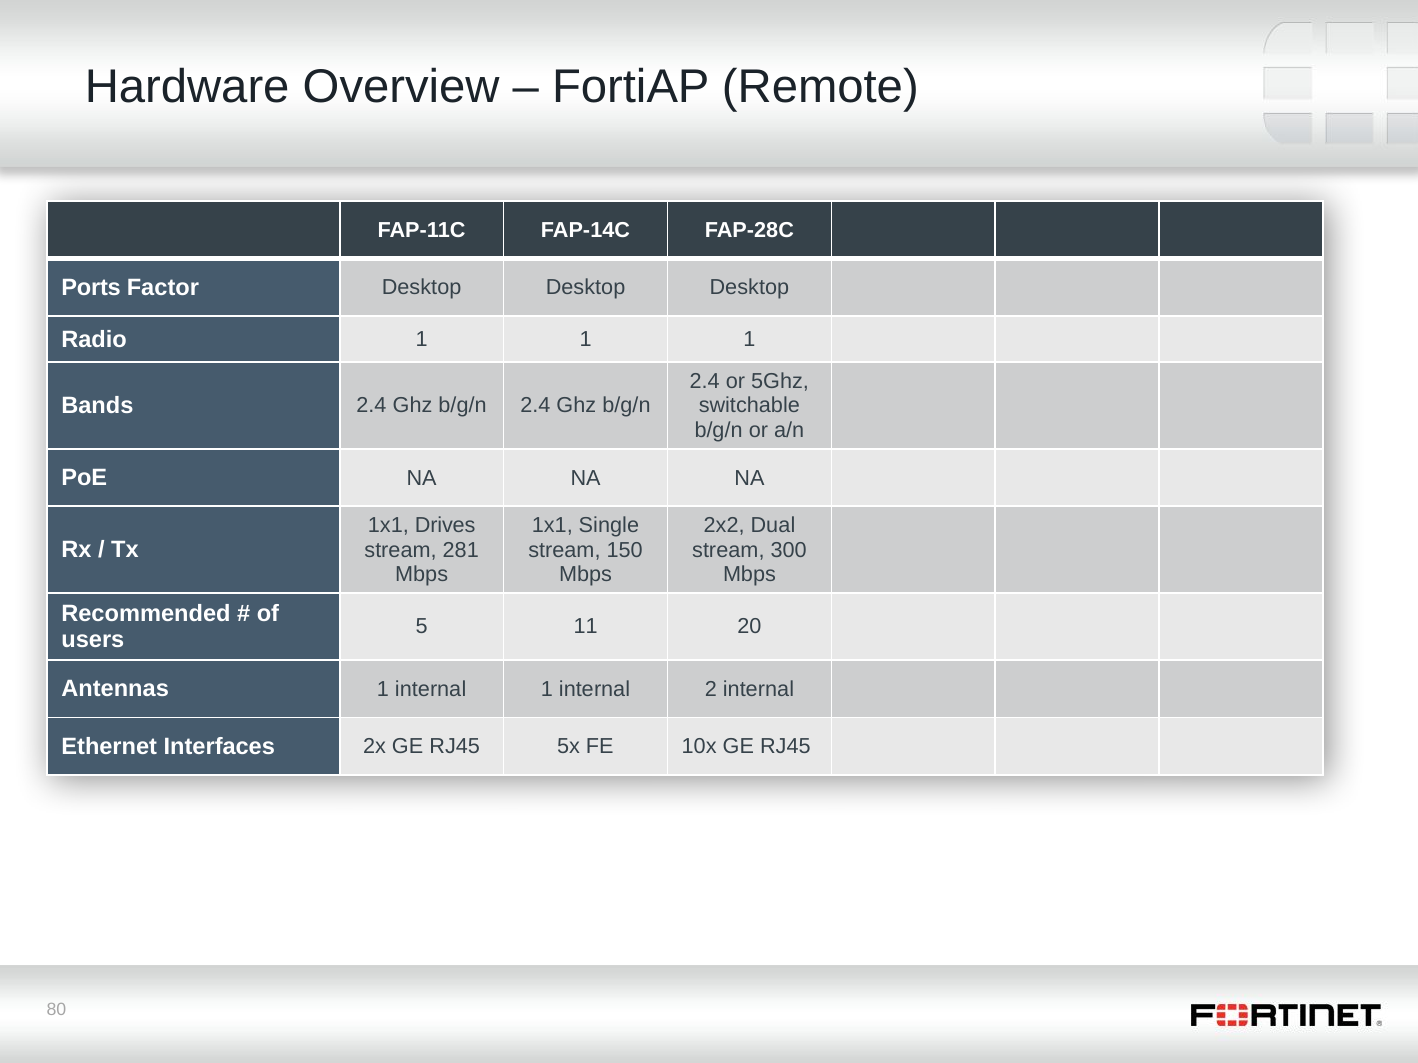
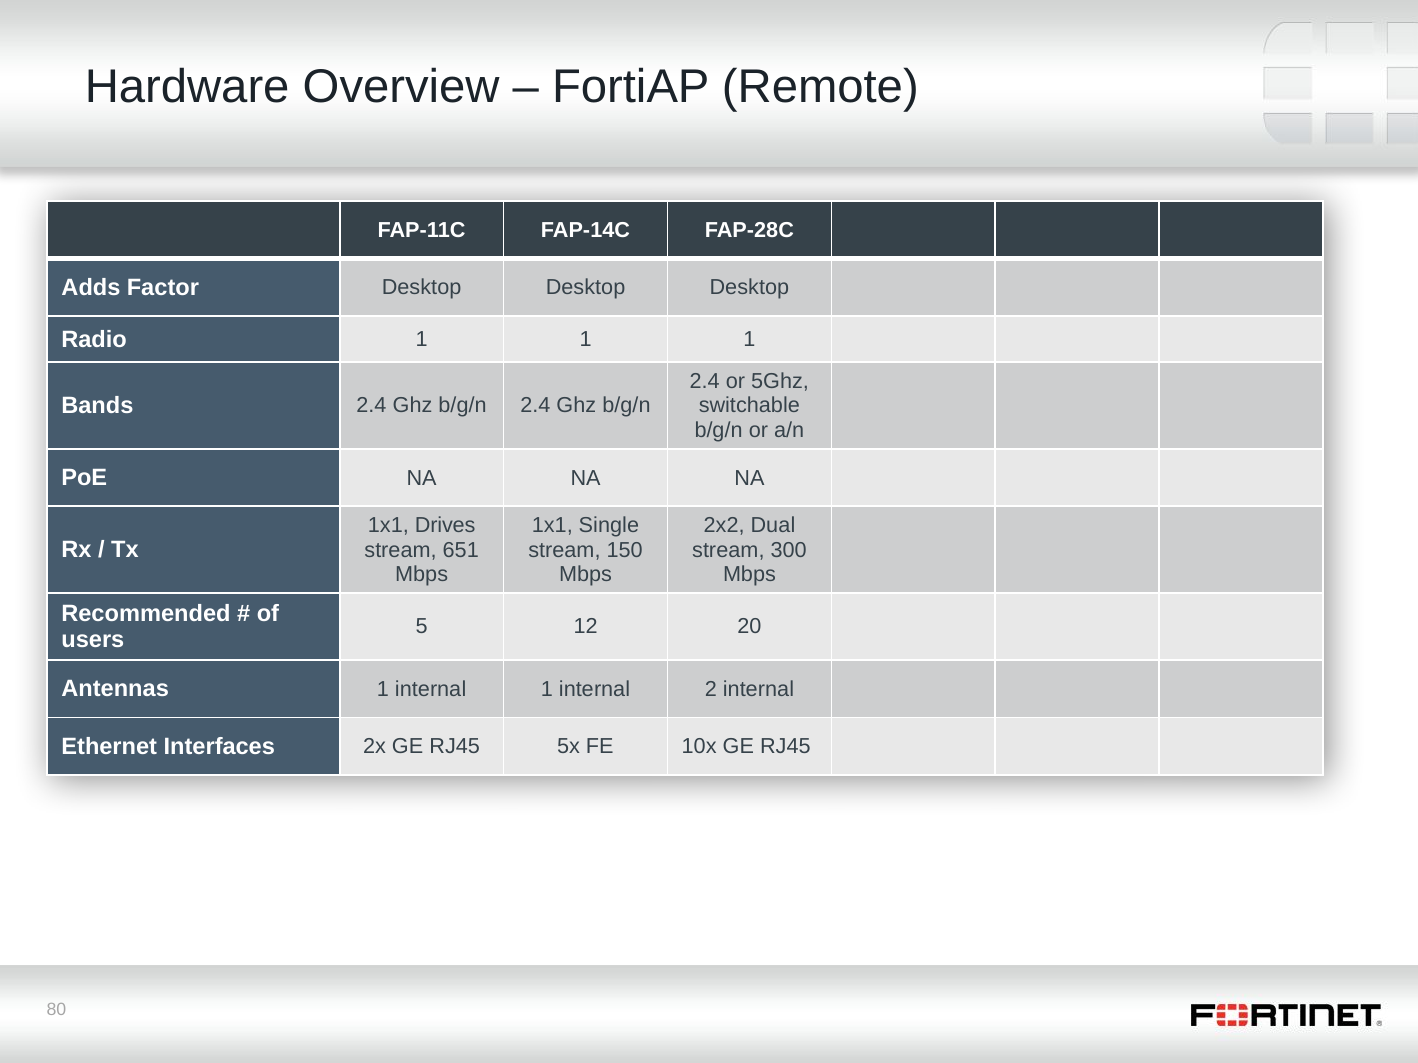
Ports: Ports -> Adds (91, 288)
281: 281 -> 651 (461, 550)
11: 11 -> 12 (586, 627)
